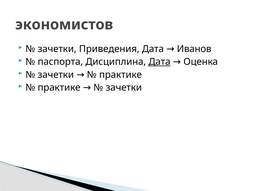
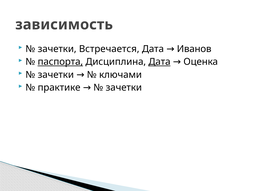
экономистов: экономистов -> зависимость (64, 25)
Приведения: Приведения -> Встречается (109, 49)
паспорта underline: none -> present (60, 62)
практике: практике -> ключами (121, 75)
